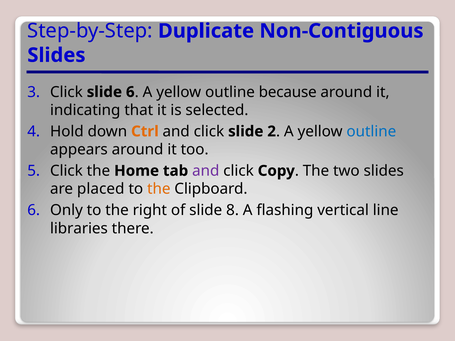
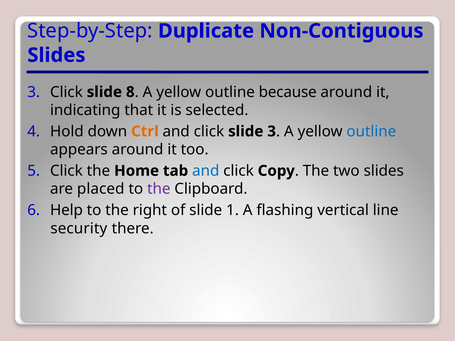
slide 6: 6 -> 8 (130, 92)
slide 2: 2 -> 3 (272, 131)
and colour: purple -> blue (206, 171)
the colour: orange -> purple (159, 189)
Only: Only -> Help (66, 210)
8: 8 -> 1 (233, 210)
libraries: libraries -> security (79, 229)
